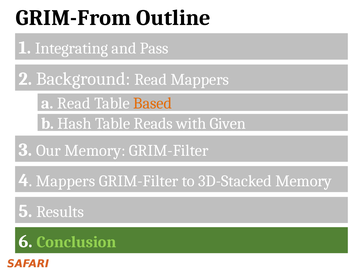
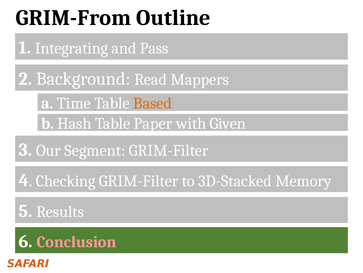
a Read: Read -> Time (74, 103)
Reads: Reads -> Paper (153, 123)
Our Memory: Memory -> Segment (95, 150)
4 Mappers: Mappers -> Checking (66, 181)
Conclusion colour: light green -> pink (76, 241)
